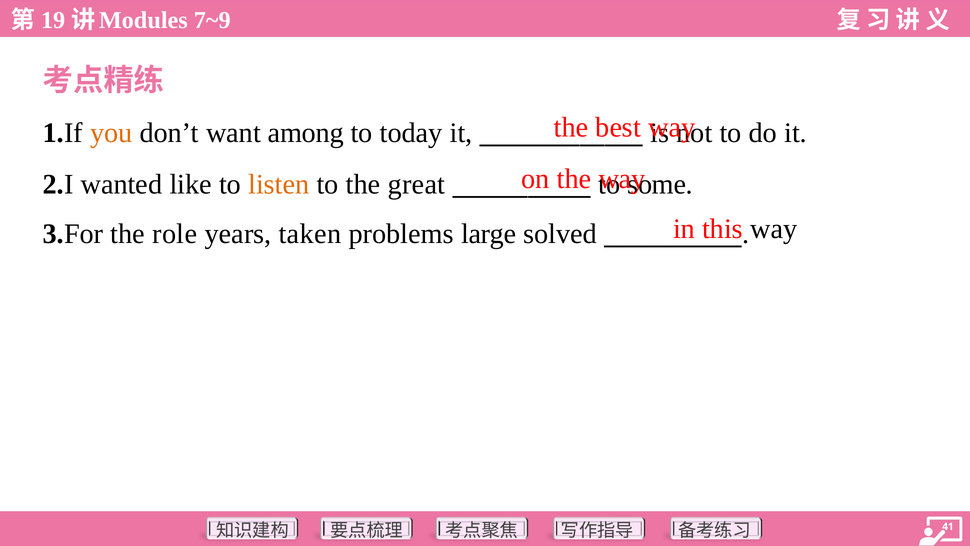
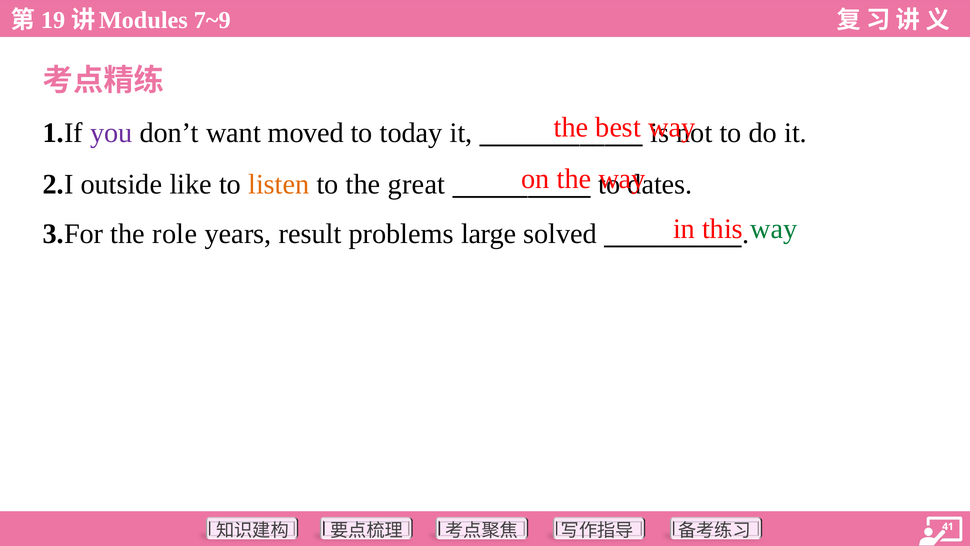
you colour: orange -> purple (111, 133)
among: among -> moved (306, 133)
wanted: wanted -> outside (121, 184)
some: some -> dates (660, 184)
way colour: black -> green (774, 229)
taken: taken -> result (310, 234)
